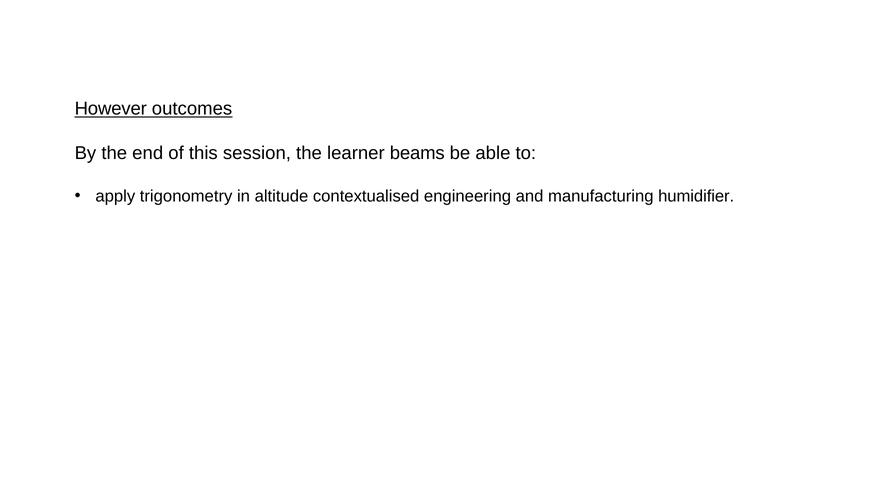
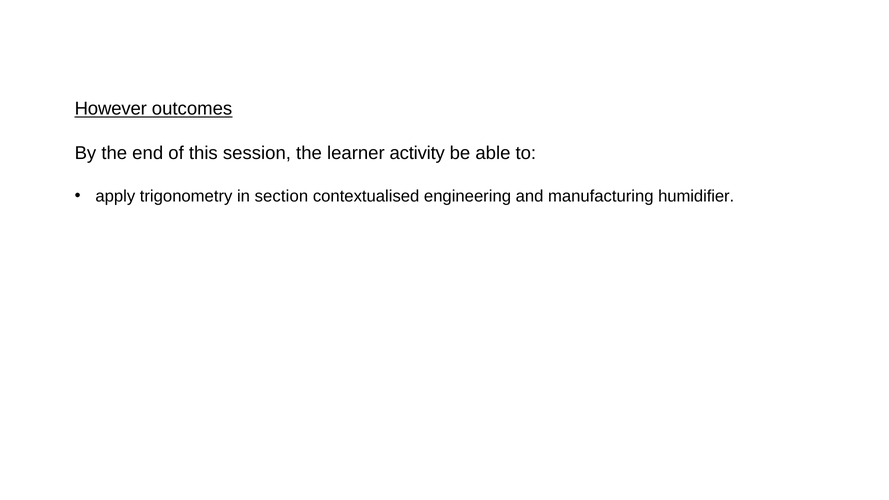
beams: beams -> activity (417, 153)
altitude: altitude -> section (281, 196)
